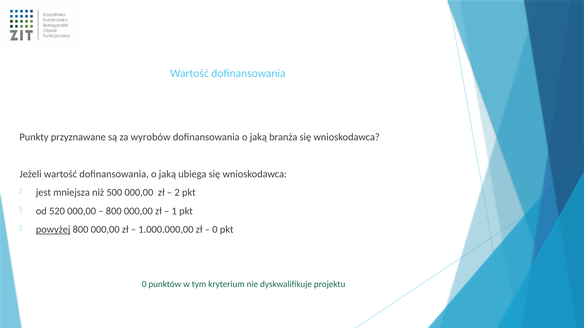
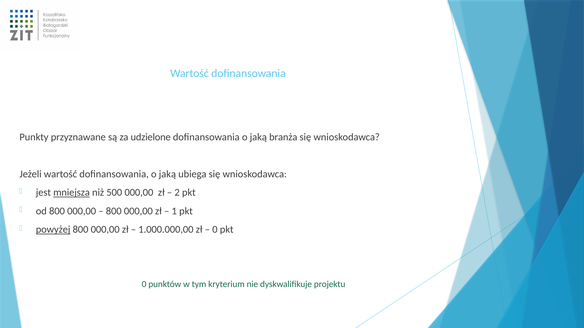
wyrobów: wyrobów -> udzielone (151, 137)
mniejsza underline: none -> present (72, 193)
od 520: 520 -> 800 (57, 211)
